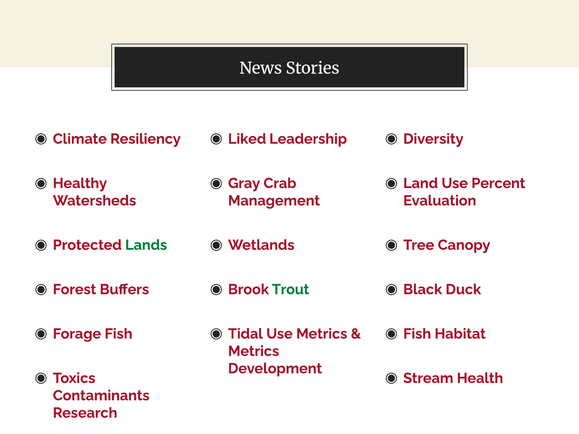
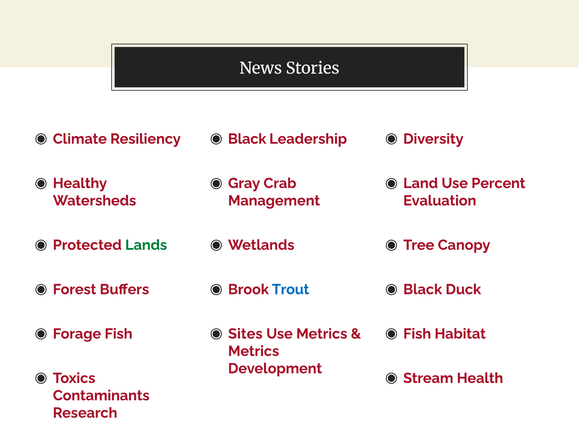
Liked: Liked -> Black (247, 139)
Trout colour: green -> blue (291, 290)
Tidal: Tidal -> Sites (245, 334)
